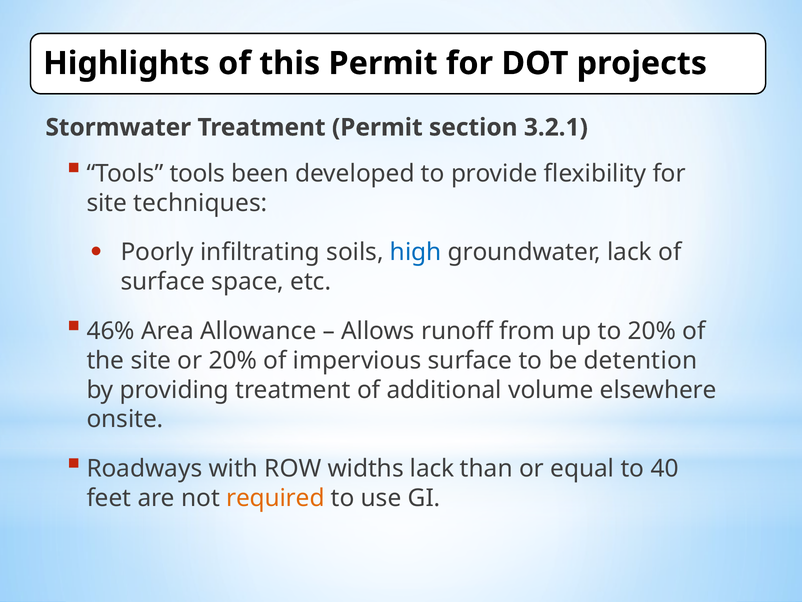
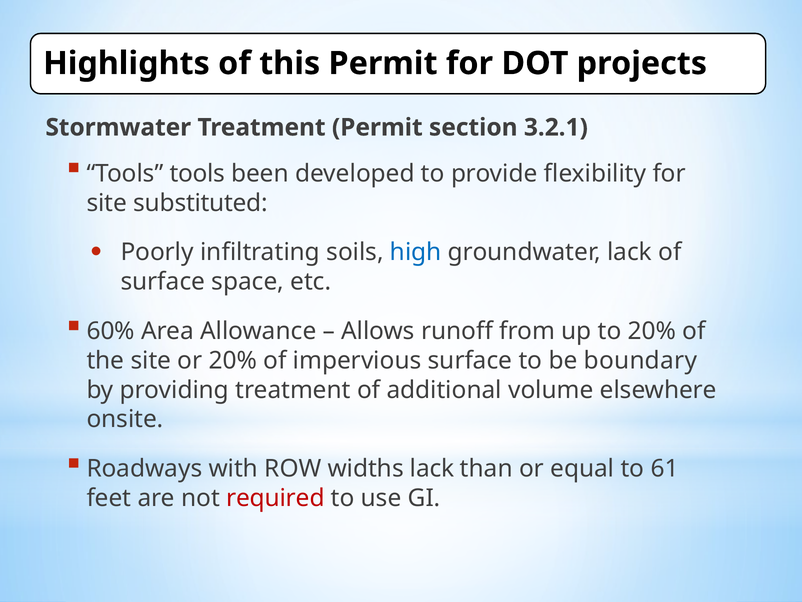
techniques: techniques -> substituted (201, 203)
46%: 46% -> 60% (111, 331)
detention: detention -> boundary (640, 360)
40: 40 -> 61 (665, 468)
required colour: orange -> red (275, 498)
